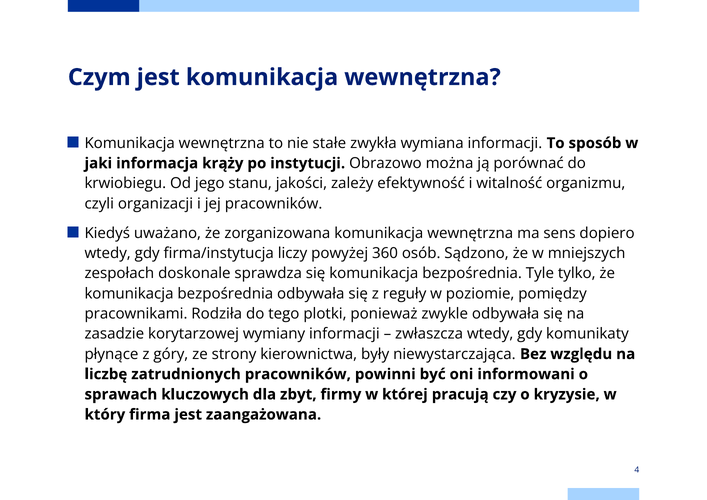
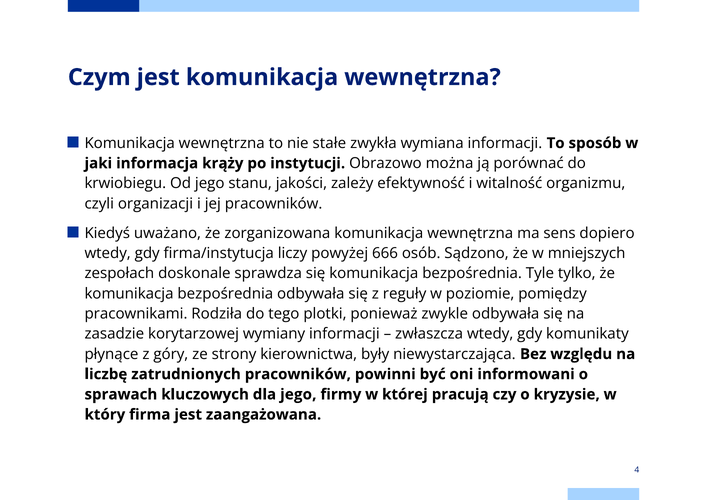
360: 360 -> 666 (385, 253)
dla zbyt: zbyt -> jego (298, 394)
